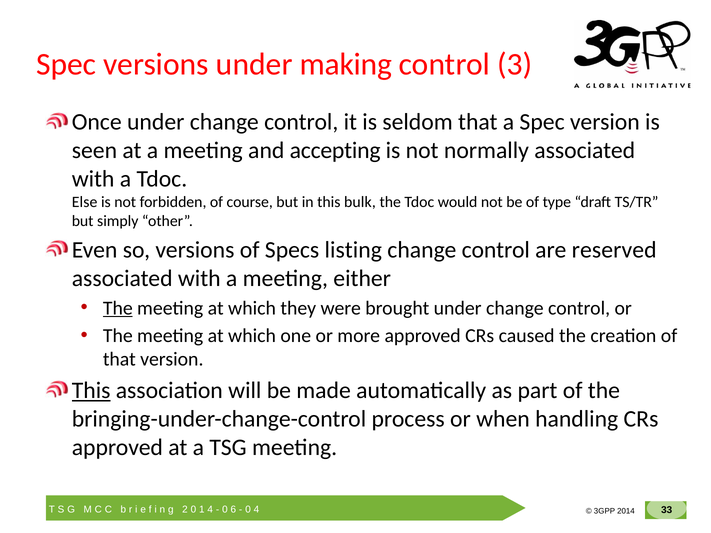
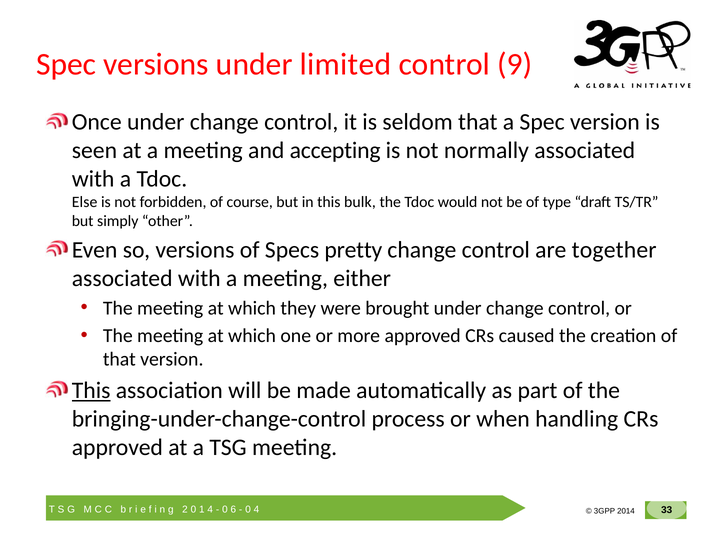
making: making -> limited (346, 64)
3: 3 -> 9 (515, 64)
listing: listing -> pretty (353, 250)
reserved: reserved -> together (614, 250)
The underline: present -> none (118, 308)
